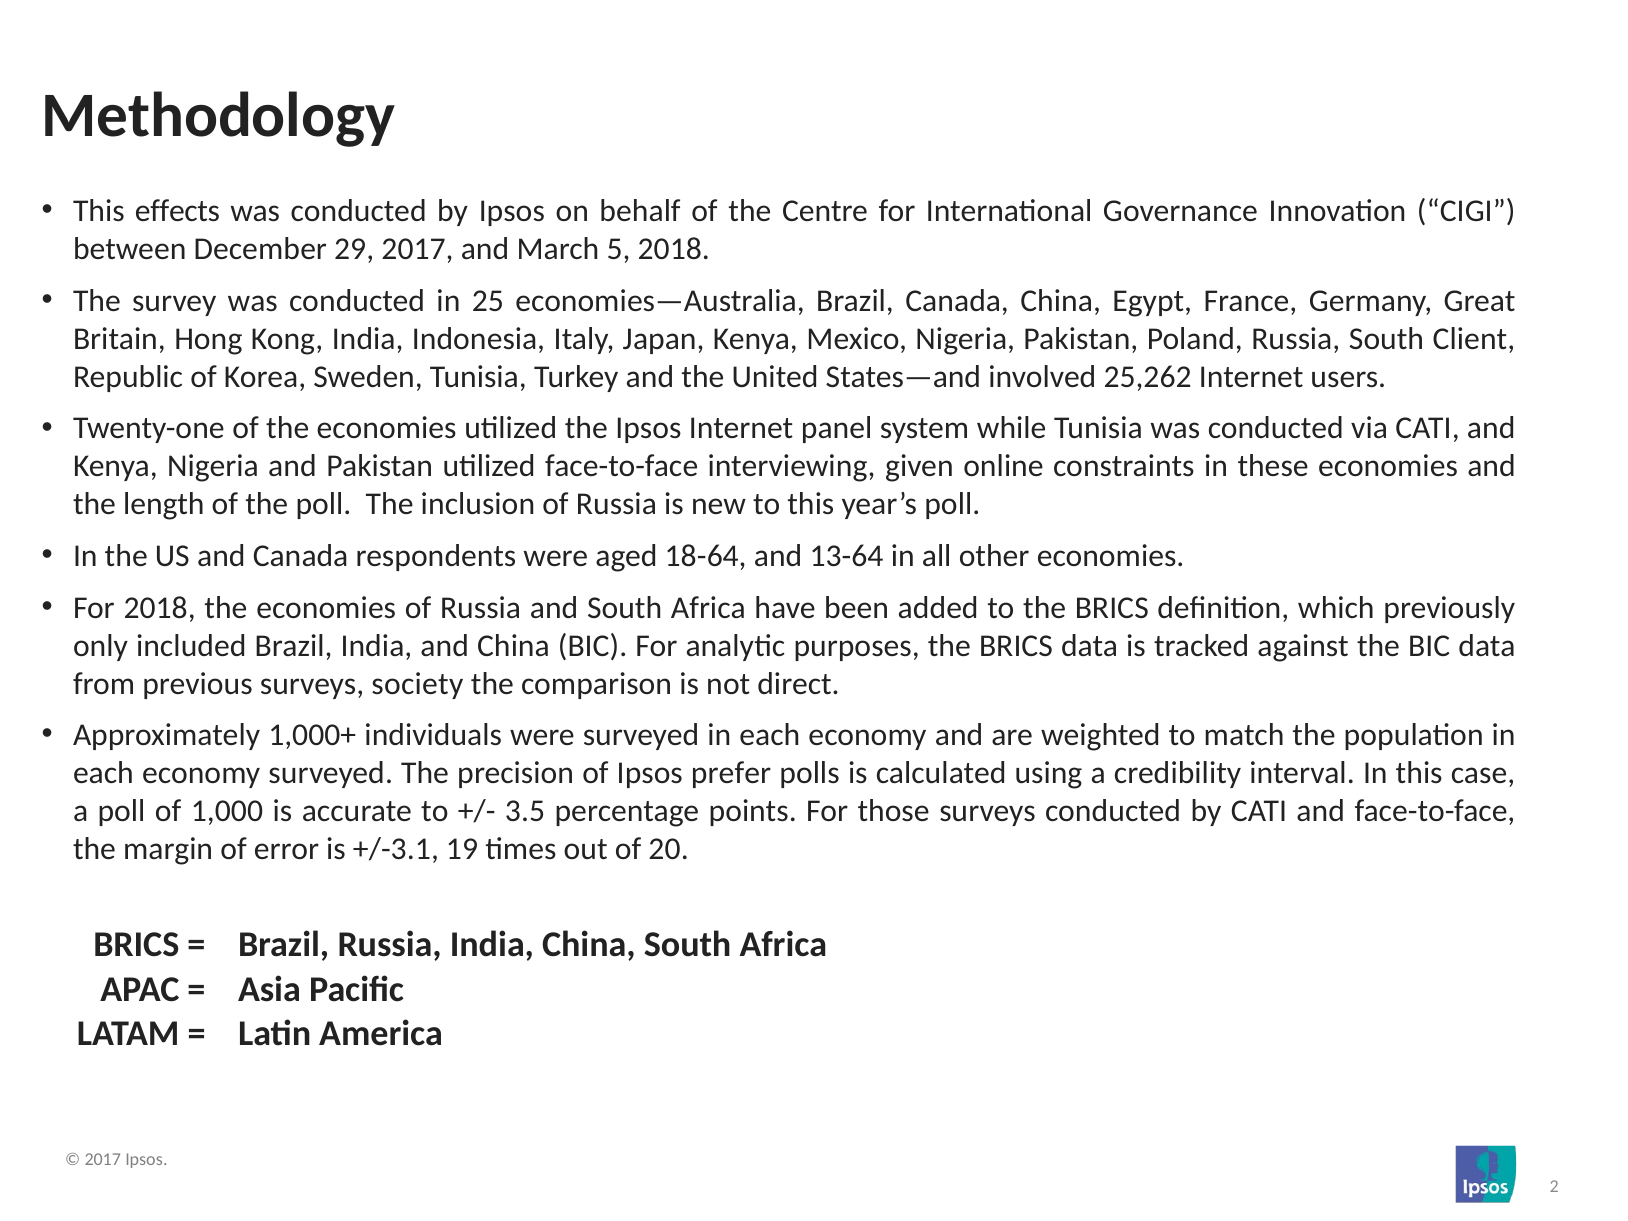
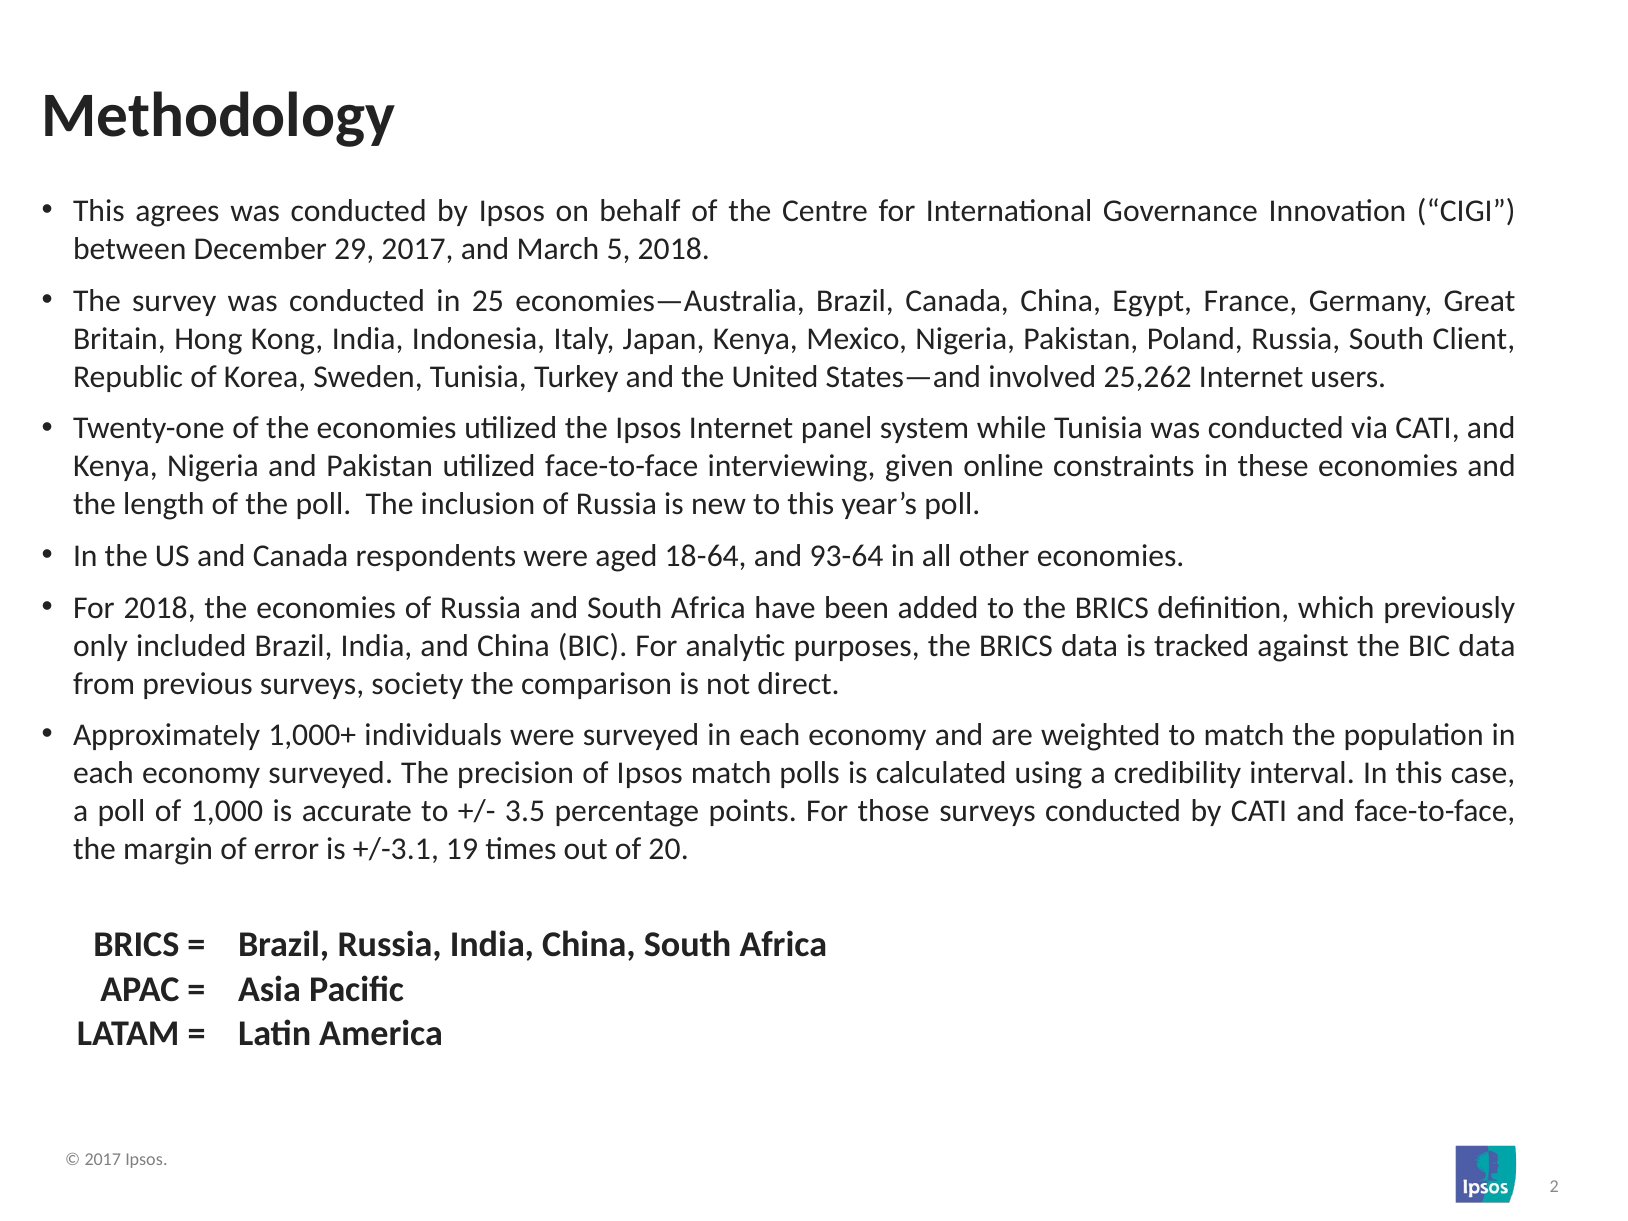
effects: effects -> agrees (177, 211)
13-64: 13-64 -> 93-64 (846, 556)
Ipsos prefer: prefer -> match (731, 773)
